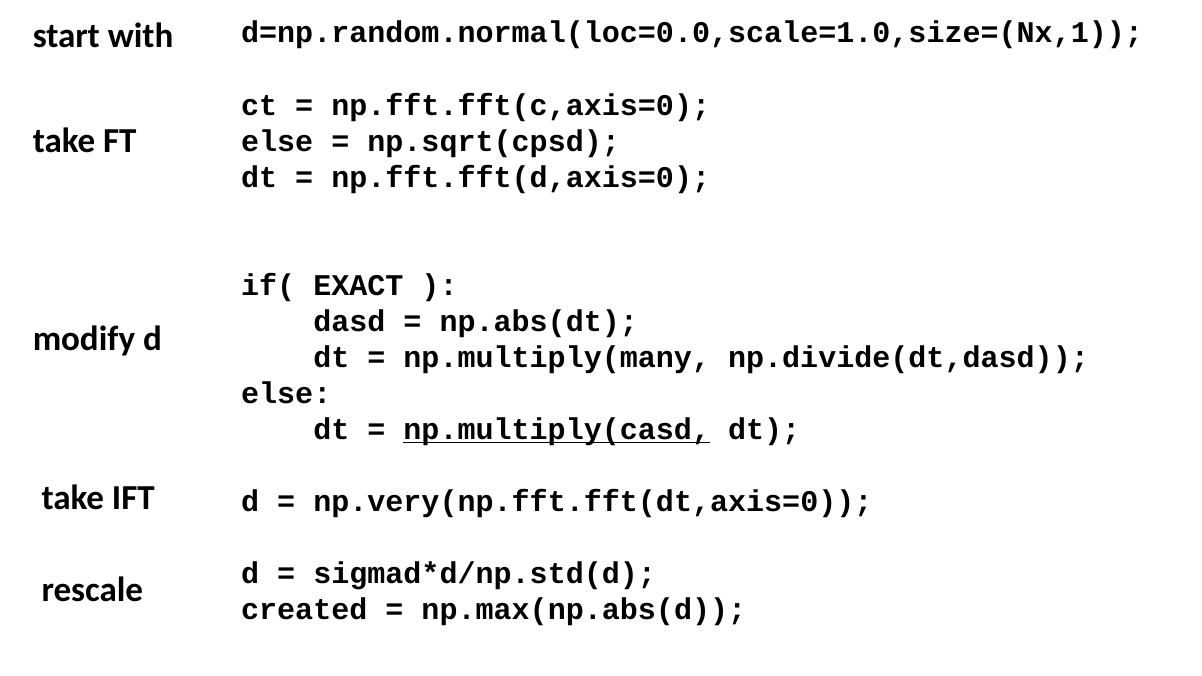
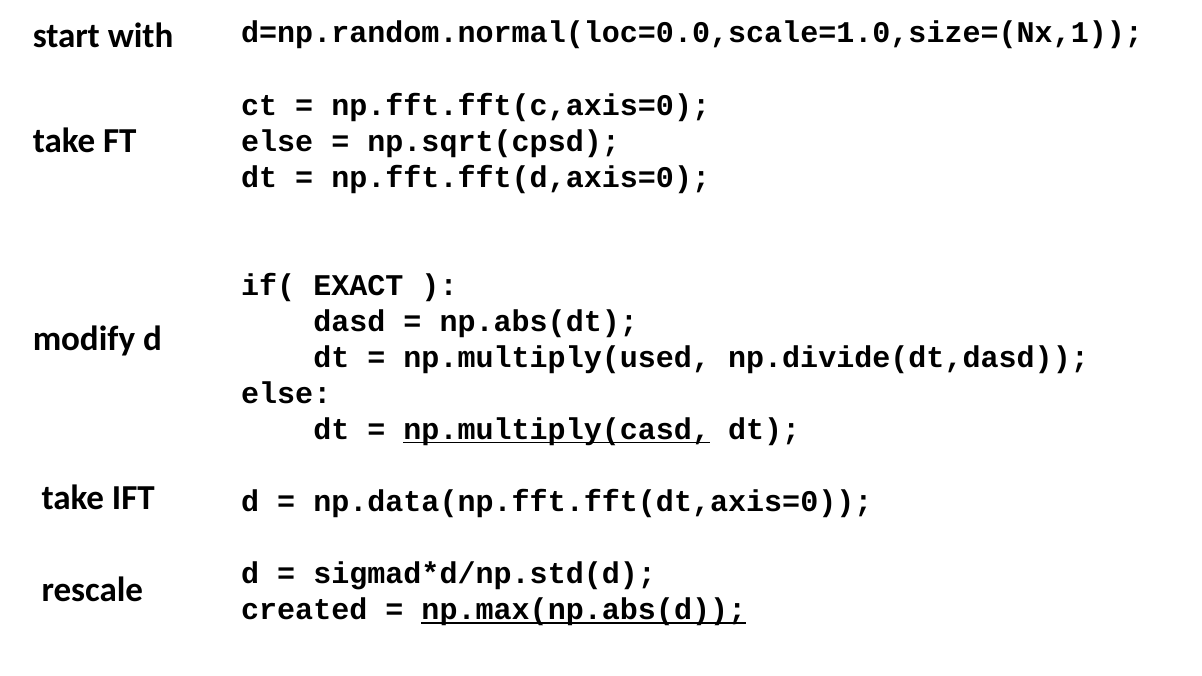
np.multiply(many: np.multiply(many -> np.multiply(used (557, 358)
np.very(np.fft.fft(dt,axis=0: np.very(np.fft.fft(dt,axis=0 -> np.data(np.fft.fft(dt,axis=0 (593, 502)
np.max(np.abs(d underline: none -> present (584, 610)
